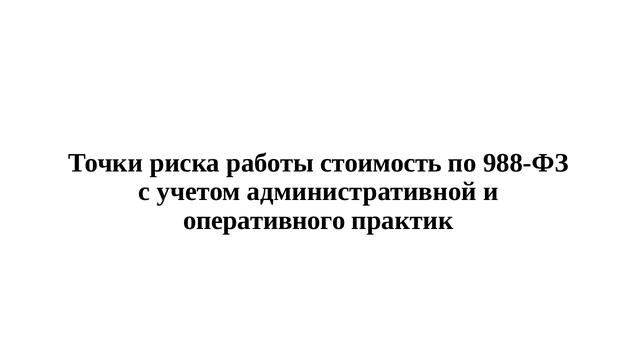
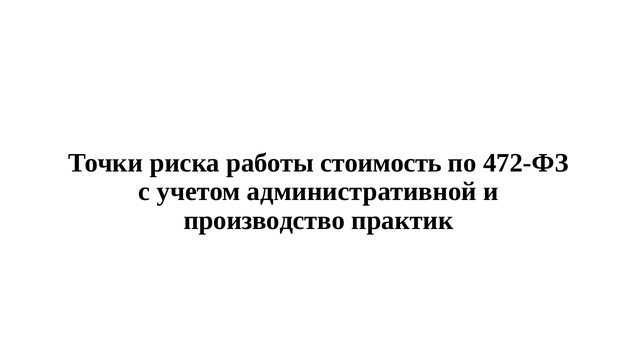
988-ФЗ: 988-ФЗ -> 472-ФЗ (526, 163)
оперативного: оперативного -> производство (264, 220)
